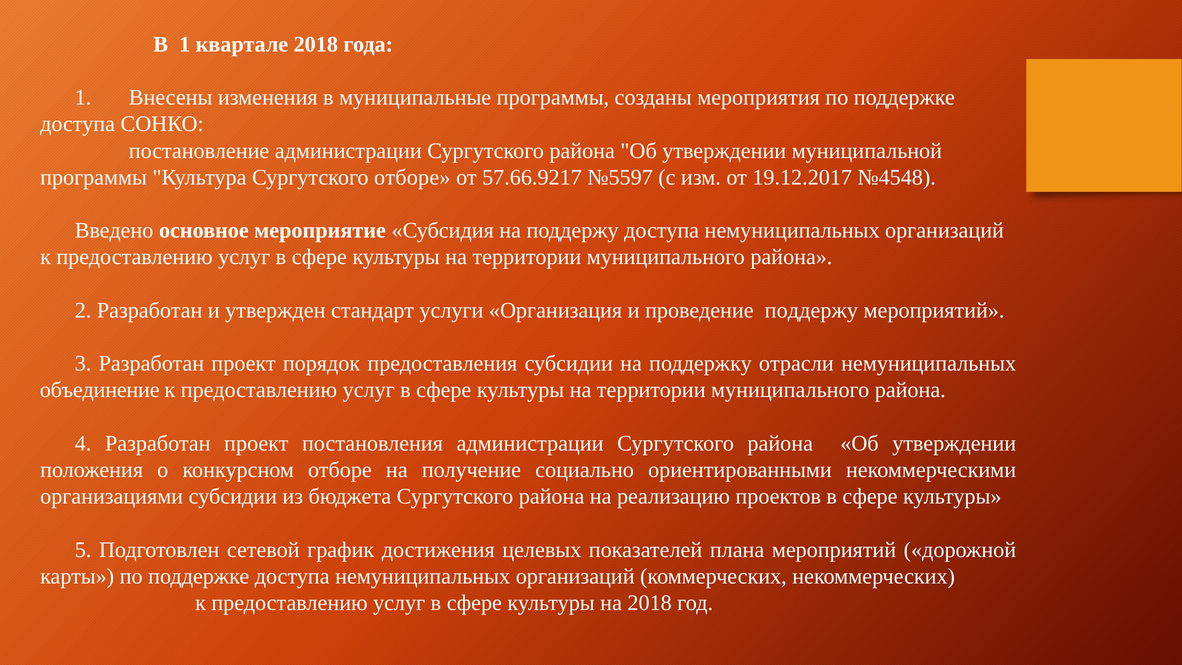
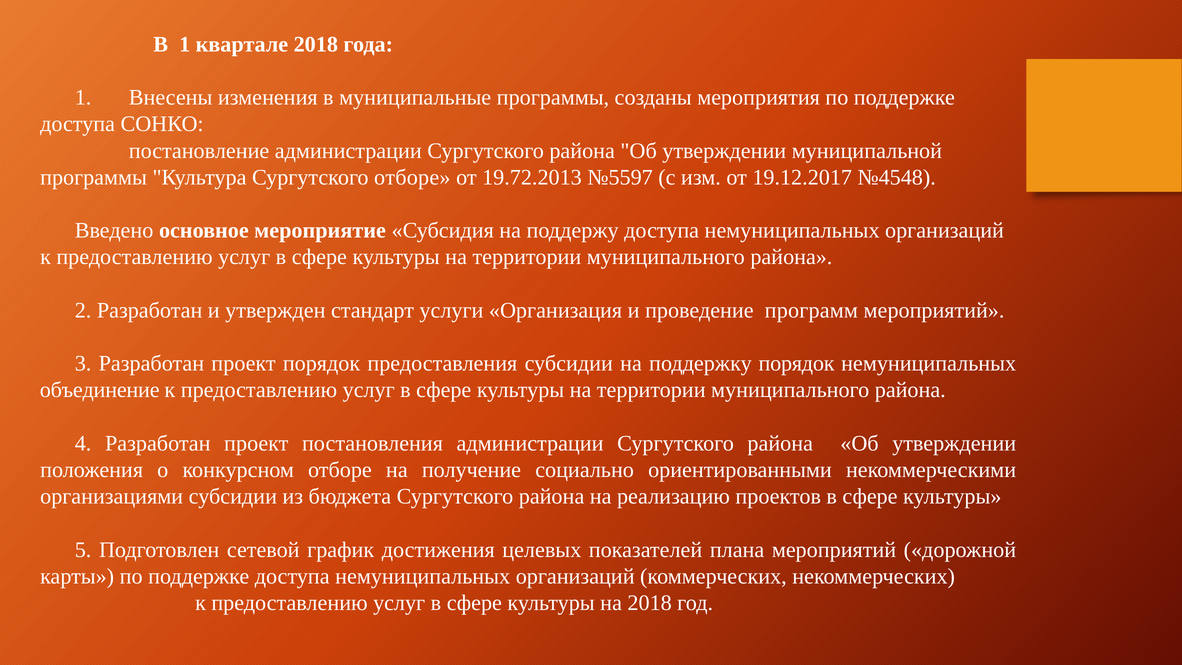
57.66.9217: 57.66.9217 -> 19.72.2013 (532, 177)
проведение поддержу: поддержу -> программ (811, 310)
поддержку отрасли: отрасли -> порядок (797, 364)
